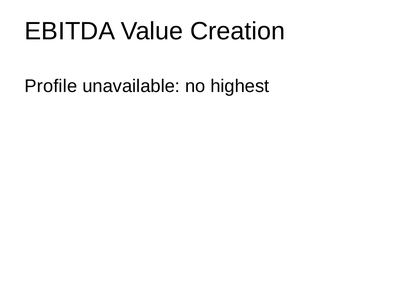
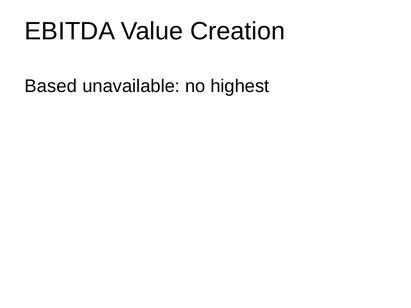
Profile: Profile -> Based (51, 86)
